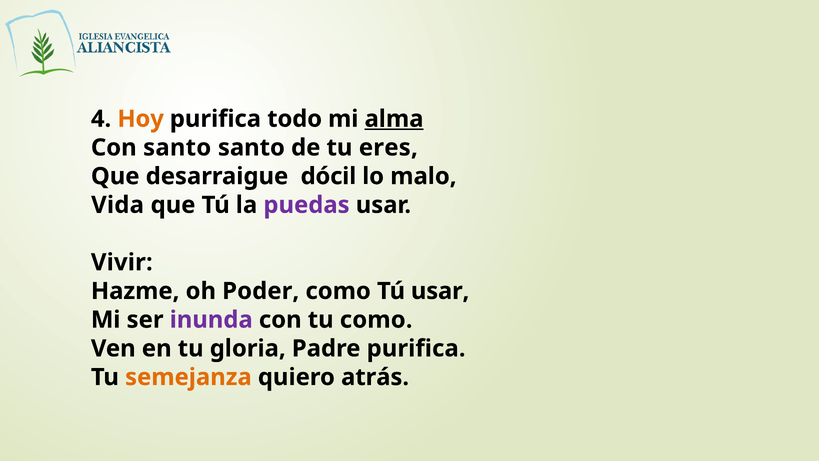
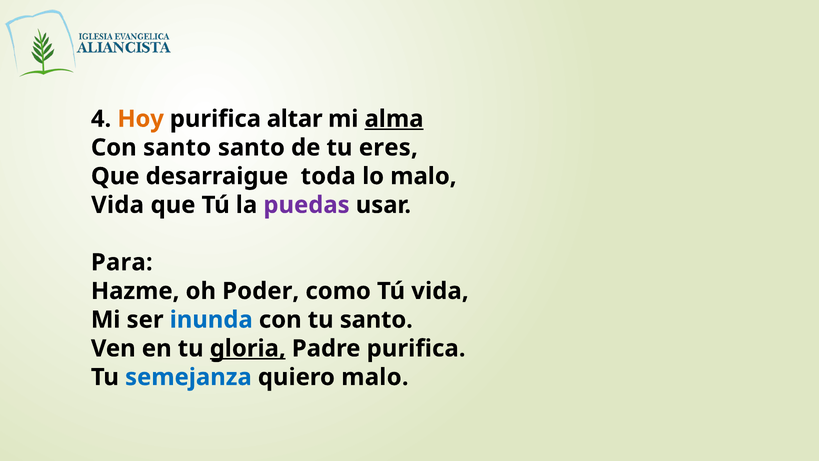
todo: todo -> altar (295, 119)
dócil: dócil -> toda (328, 176)
Vivir: Vivir -> Para (122, 262)
Tú usar: usar -> vida (440, 291)
inunda colour: purple -> blue (211, 320)
tu como: como -> santo (376, 320)
gloria underline: none -> present (248, 348)
semejanza colour: orange -> blue (188, 377)
quiero atrás: atrás -> malo (375, 377)
